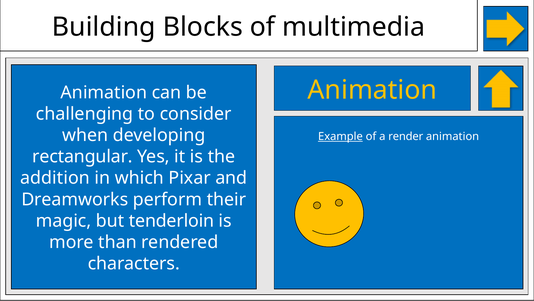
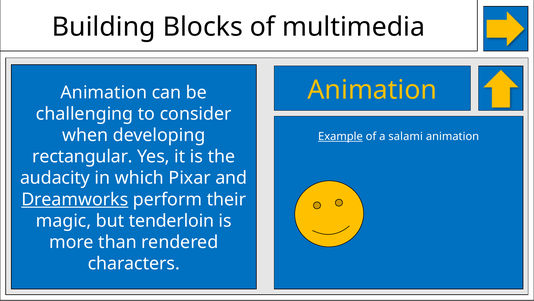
render: render -> salami (406, 136)
addition: addition -> audacity (55, 178)
Dreamworks underline: none -> present (75, 199)
